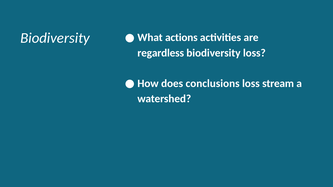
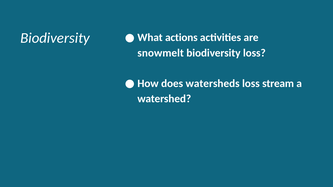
regardless: regardless -> snowmelt (161, 53)
conclusions: conclusions -> watersheds (213, 84)
